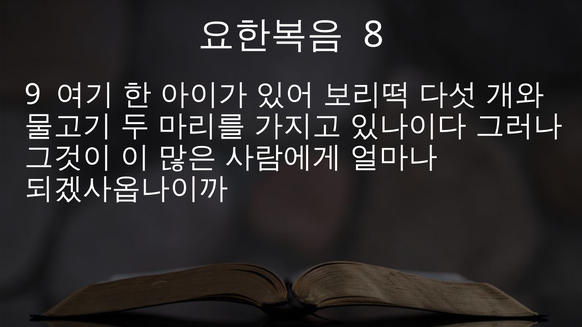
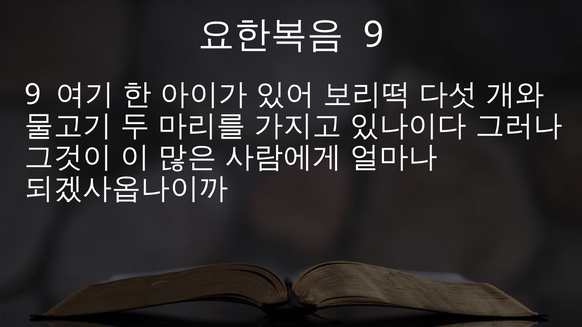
8: 8 -> 9 (374, 35)
